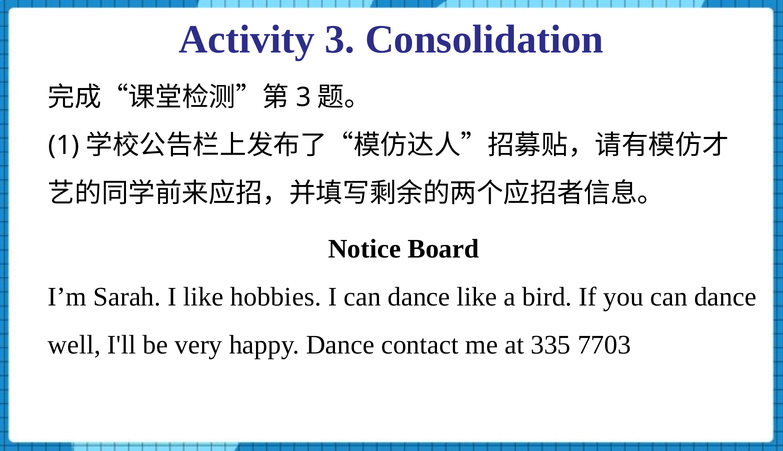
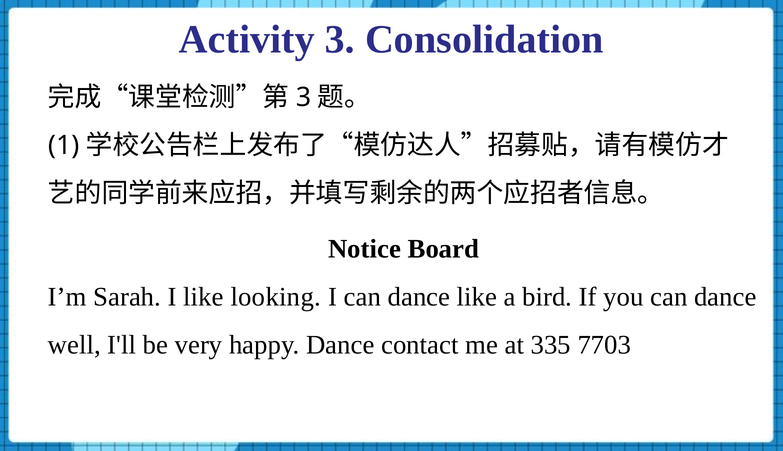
hobbies: hobbies -> looking (276, 297)
